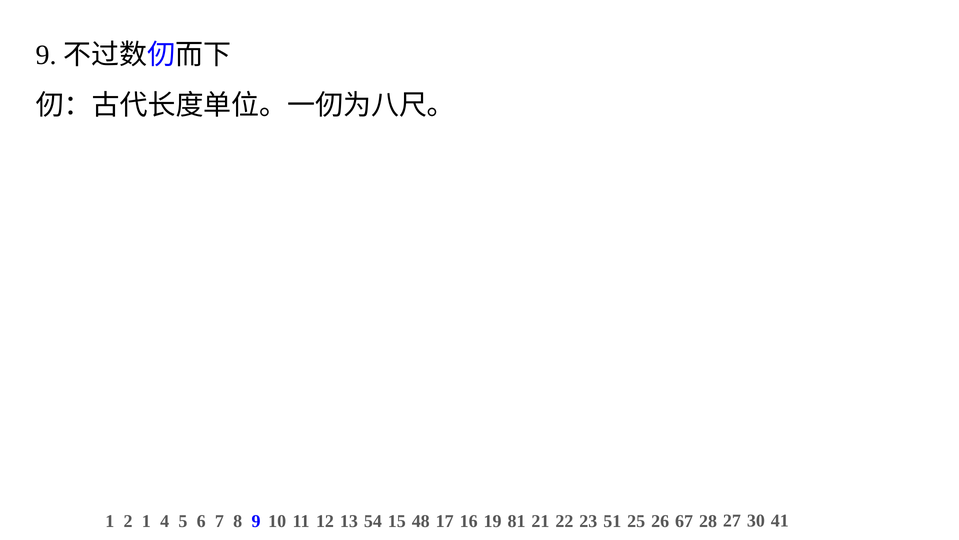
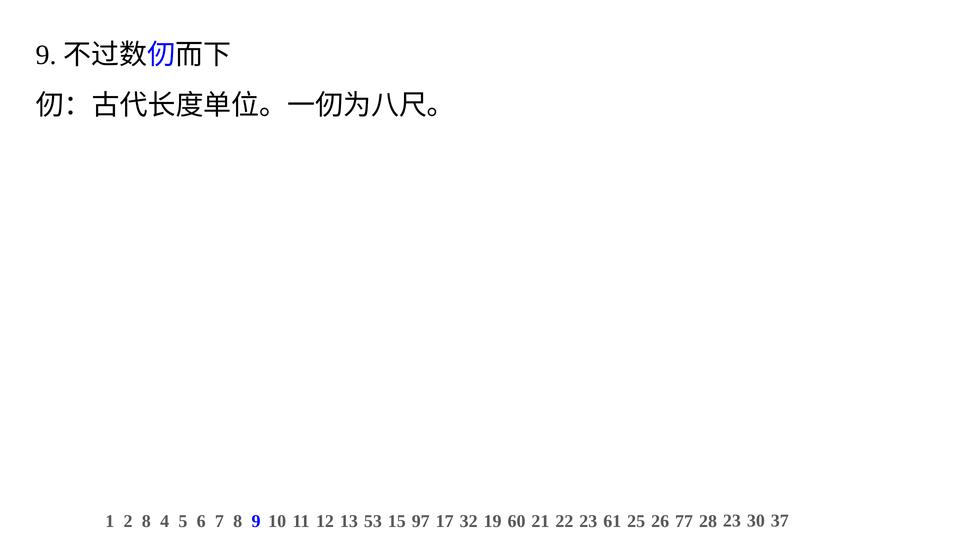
2 1: 1 -> 8 (146, 521)
54: 54 -> 53 (373, 521)
48: 48 -> 97 (421, 521)
16: 16 -> 32 (469, 521)
81: 81 -> 60 (517, 521)
51: 51 -> 61 (612, 521)
67: 67 -> 77 (684, 521)
28 27: 27 -> 23 (732, 520)
41: 41 -> 37 (780, 520)
